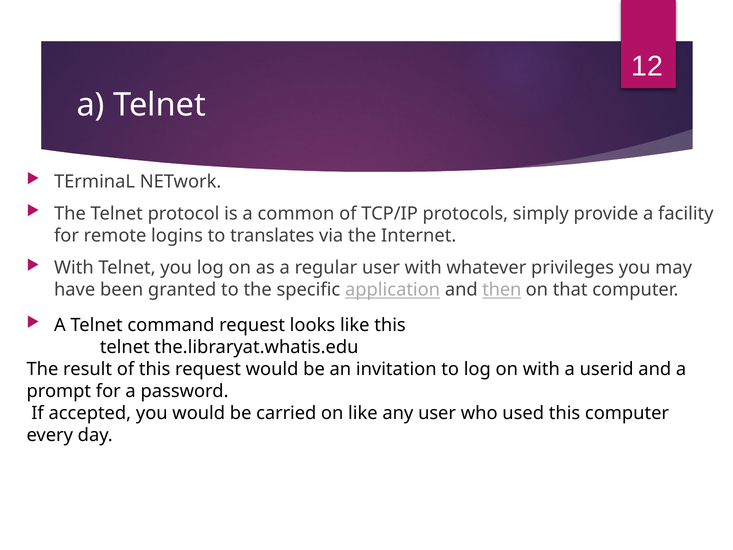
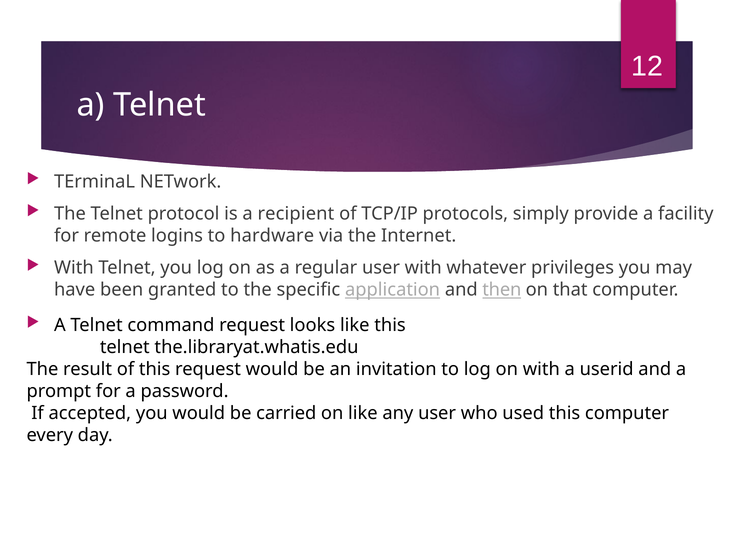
common: common -> recipient (296, 214)
translates: translates -> hardware (272, 236)
